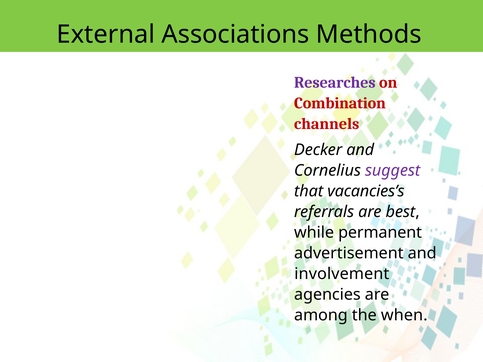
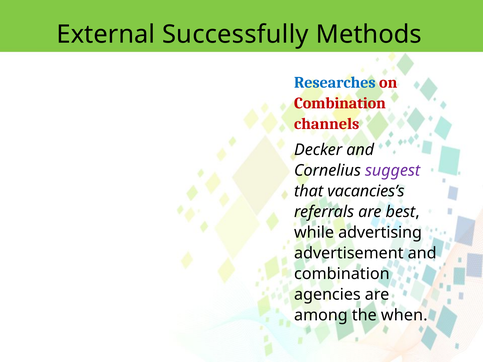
Associations: Associations -> Successfully (235, 34)
Researches colour: purple -> blue (335, 83)
permanent: permanent -> advertising (380, 233)
involvement: involvement -> combination (342, 274)
